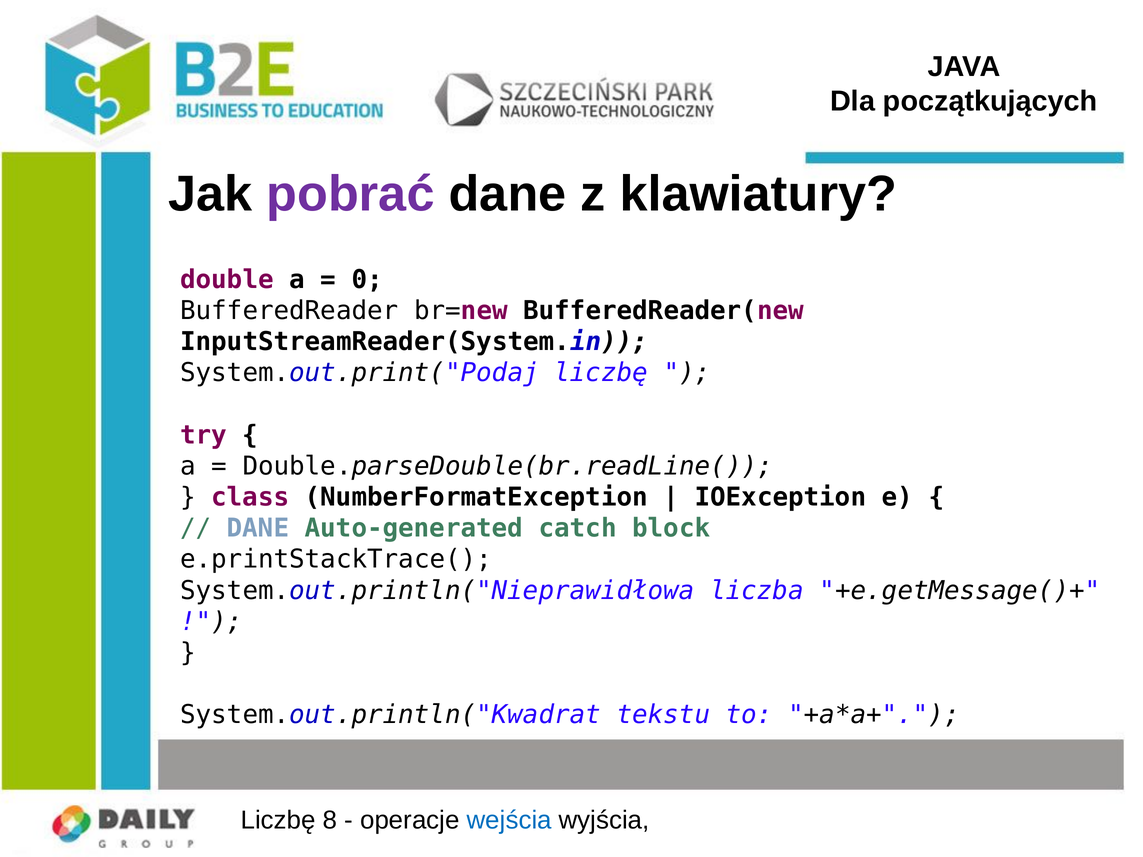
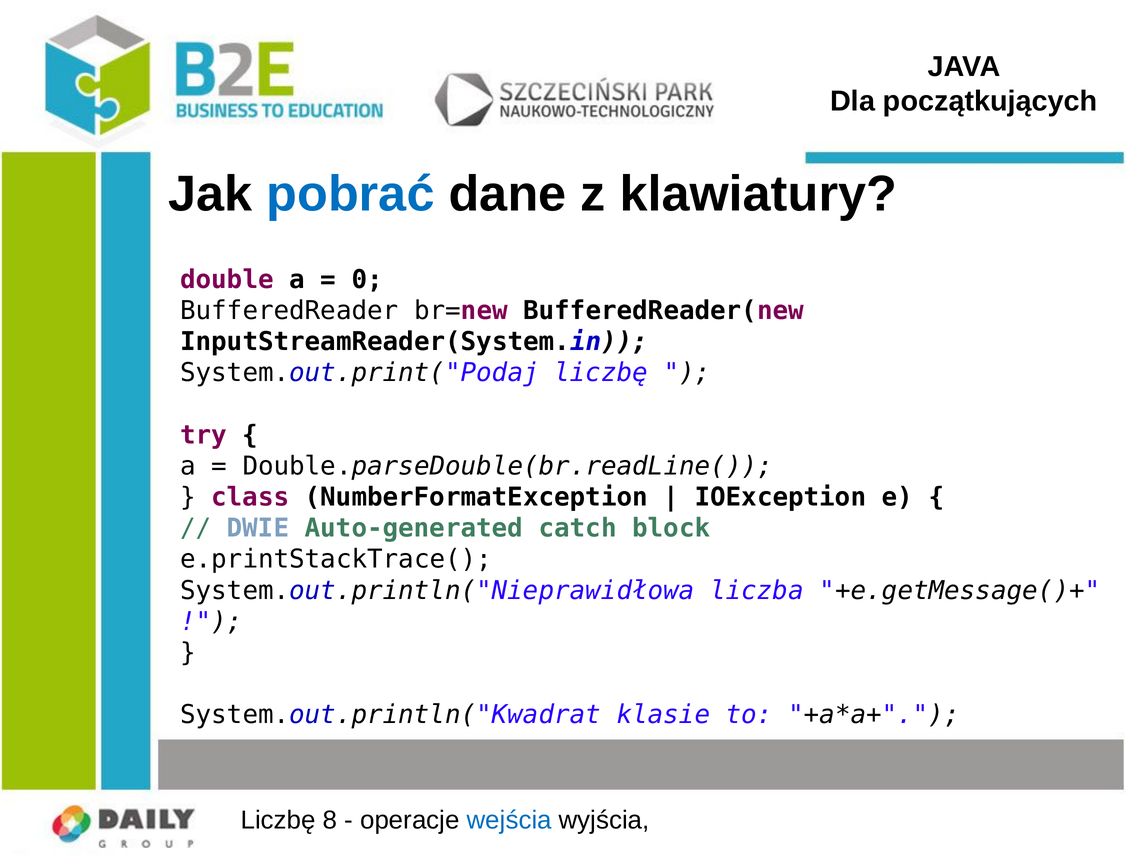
pobrać colour: purple -> blue (351, 194)
DANE: DANE -> DWIE (258, 528)
tekstu: tekstu -> klasie (663, 715)
